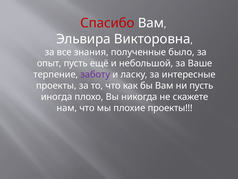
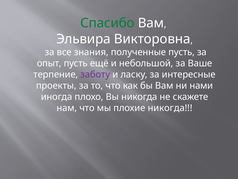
Спасибо colour: red -> green (107, 23)
полученные было: было -> пусть (182, 52)
ни пусть: пусть -> нами (201, 85)
плохие проекты: проекты -> никогда (170, 108)
